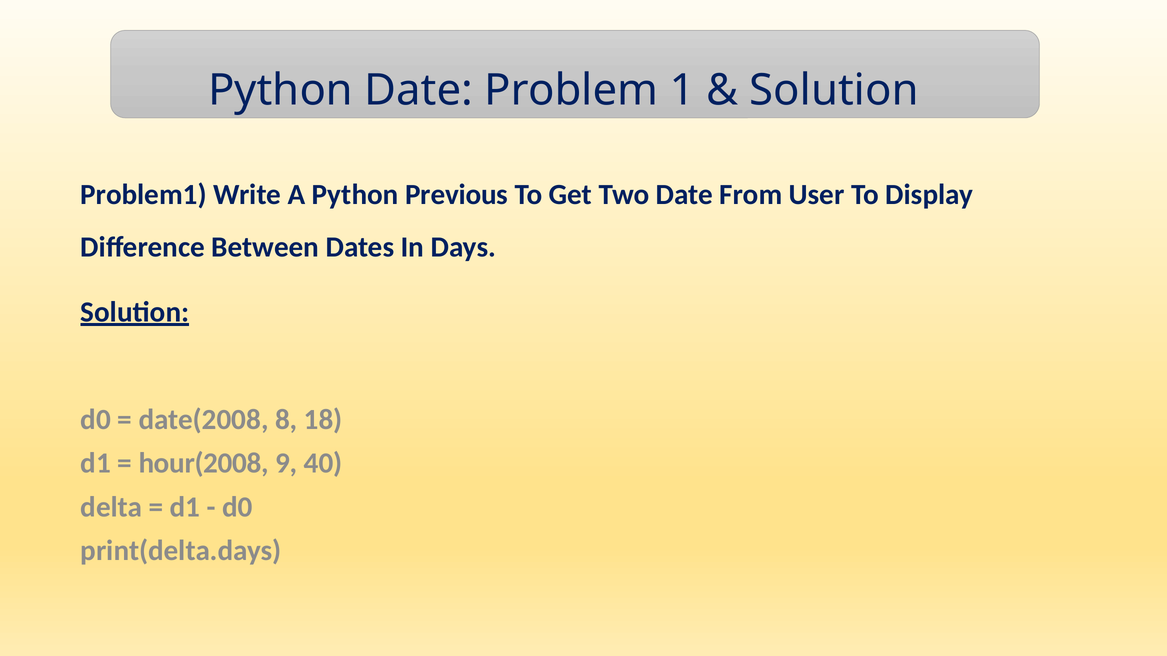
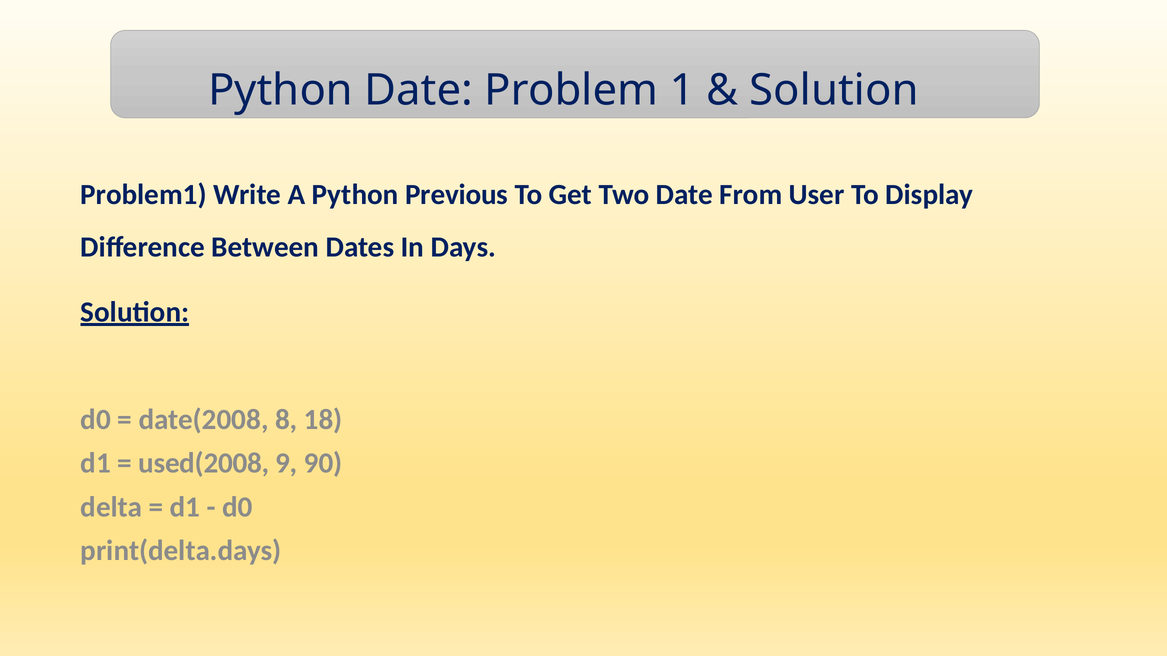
hour(2008: hour(2008 -> used(2008 (204, 464)
40: 40 -> 90 (323, 464)
